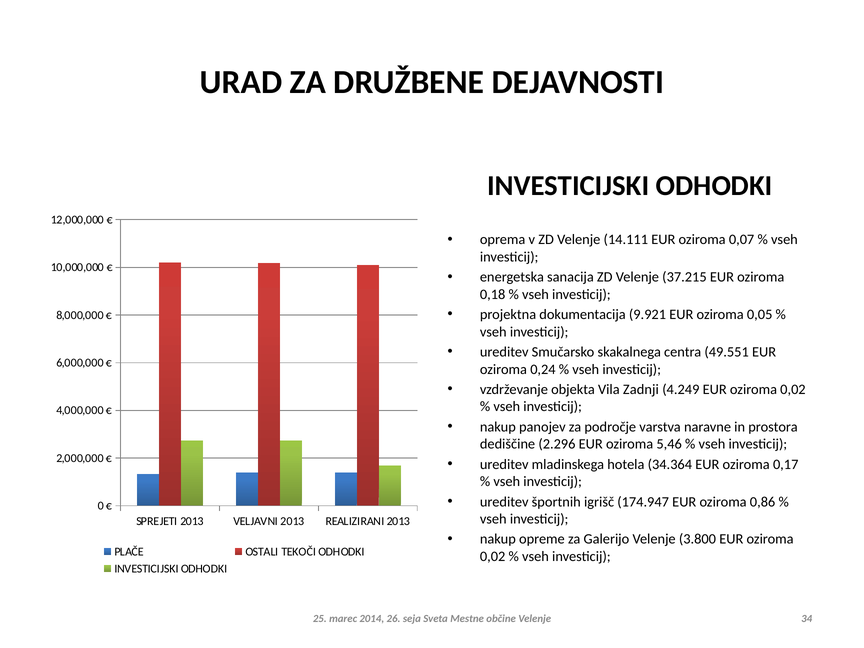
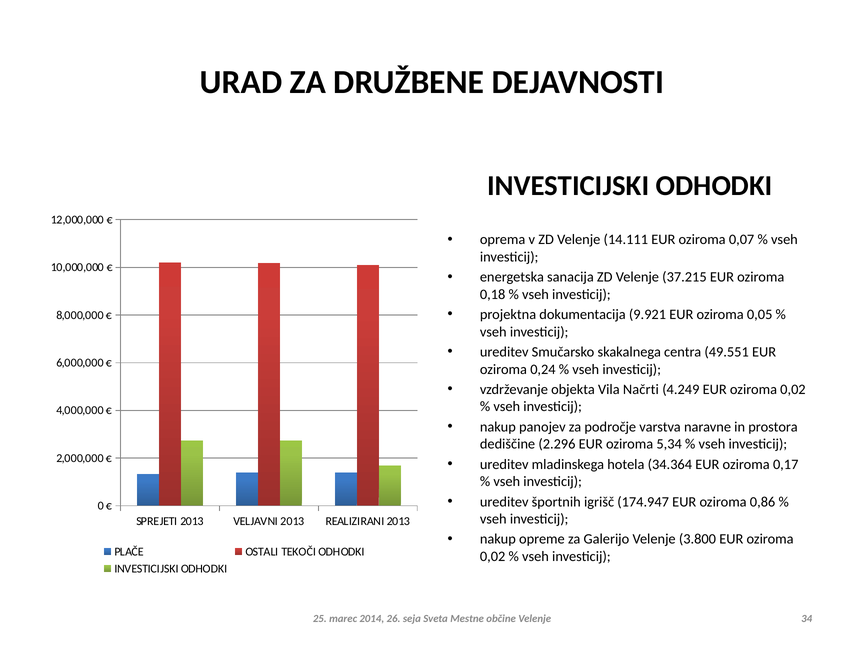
Zadnji: Zadnji -> Načrti (641, 389)
5,46: 5,46 -> 5,34 (669, 444)
